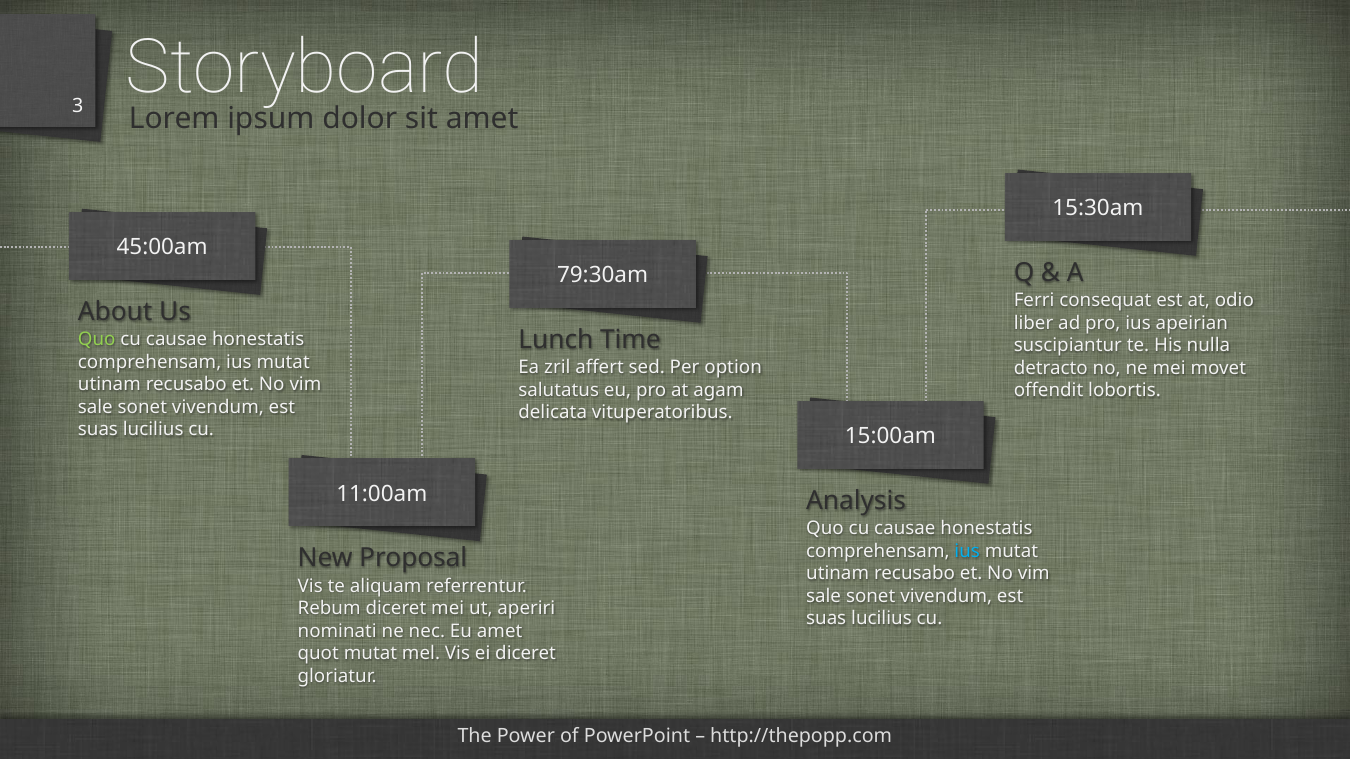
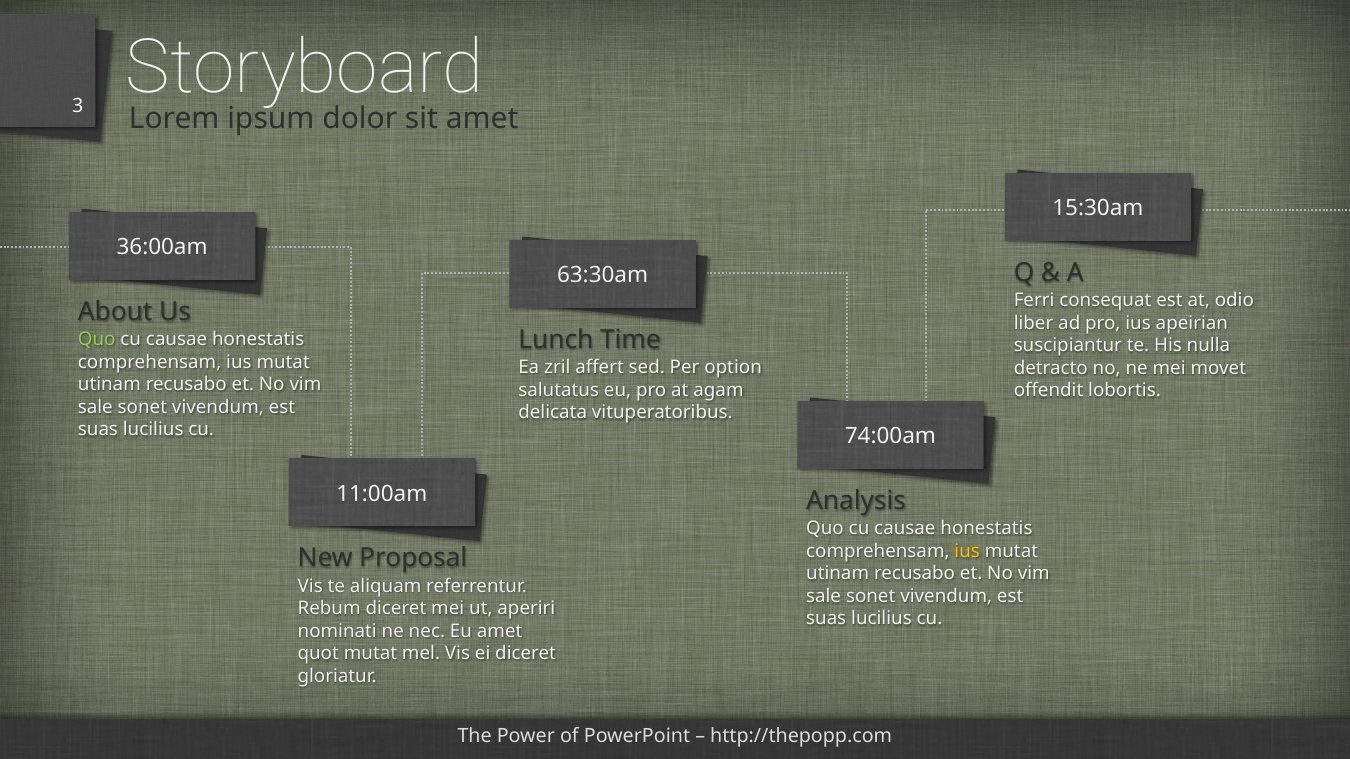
45:00am: 45:00am -> 36:00am (162, 248)
79:30am: 79:30am -> 63:30am (603, 276)
15:00am: 15:00am -> 74:00am (890, 437)
ius colour: light blue -> yellow (967, 551)
